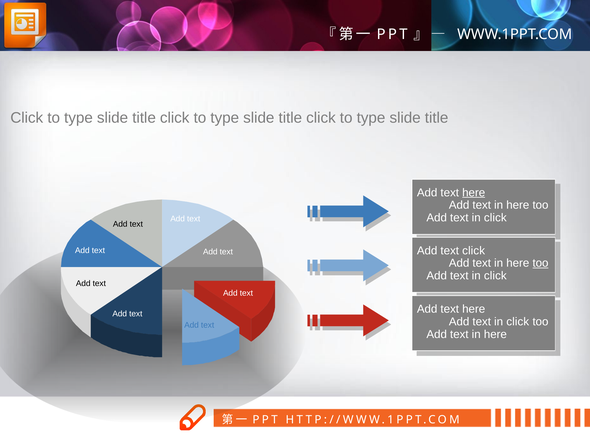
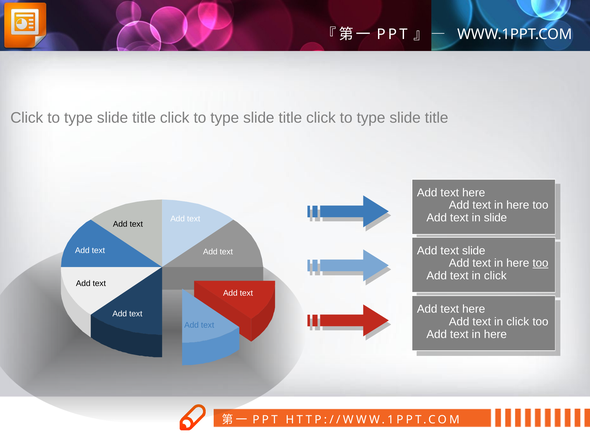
here underline: present -> none (474, 193)
click: click -> slide (495, 218)
click: click -> slide (474, 251)
